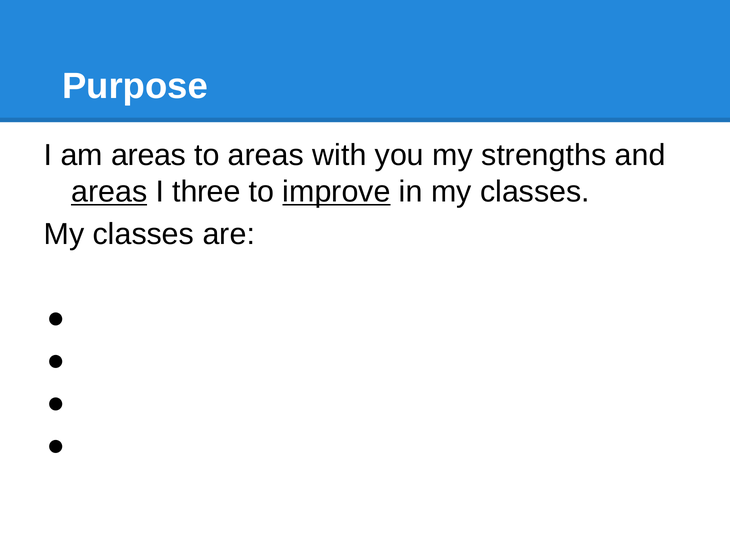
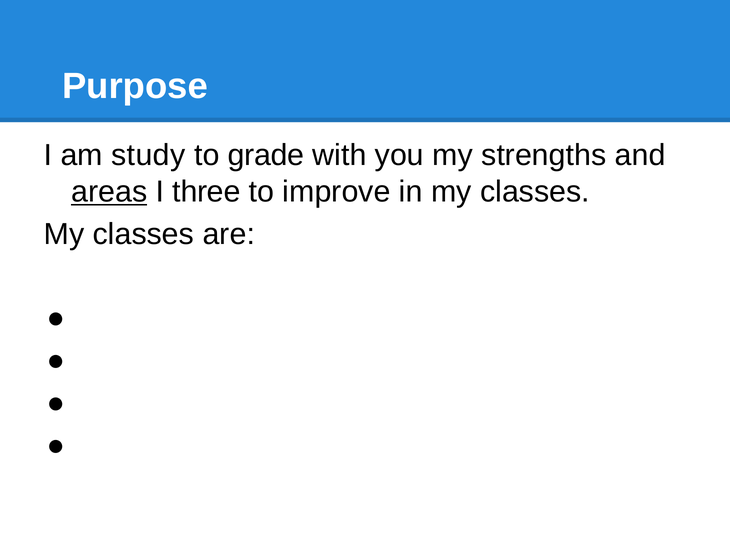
am areas: areas -> study (148, 155)
to areas: areas -> grade (266, 155)
improve underline: present -> none (336, 192)
